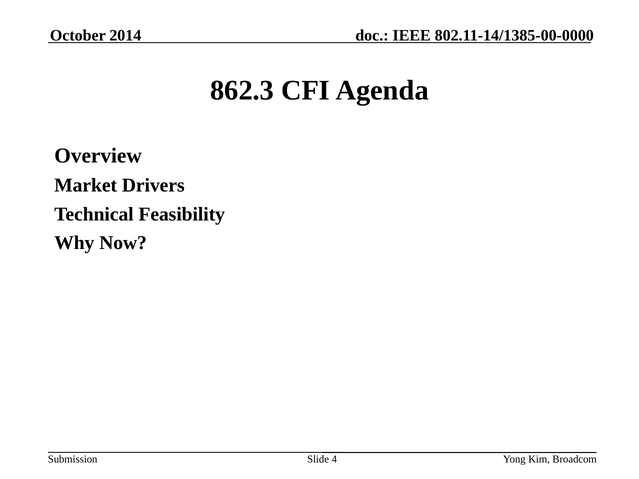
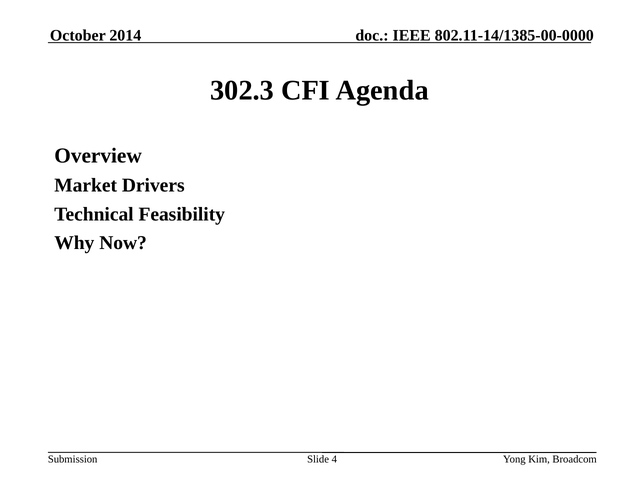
862.3: 862.3 -> 302.3 (242, 90)
